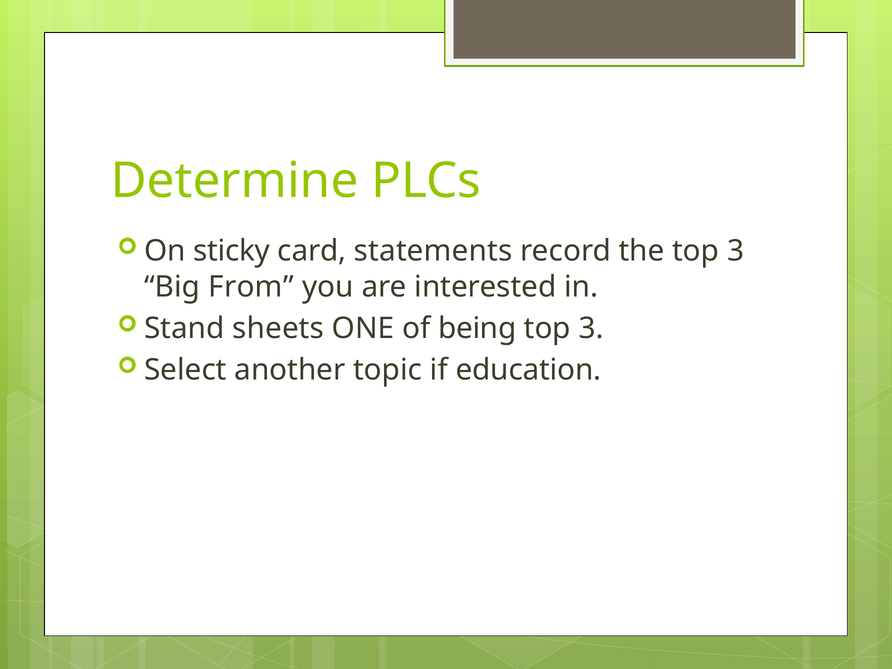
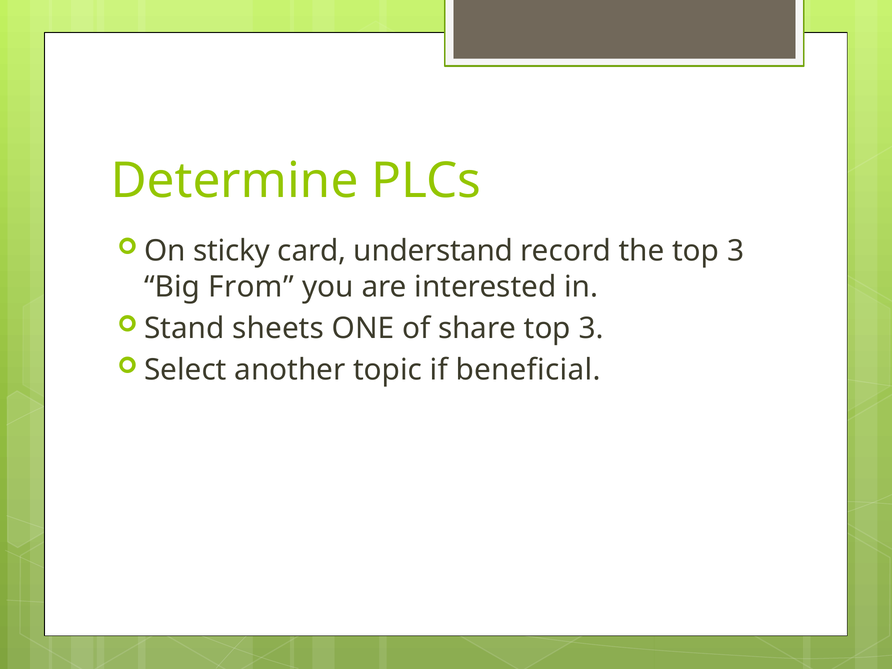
statements: statements -> understand (433, 251)
being: being -> share (477, 328)
education: education -> beneficial (528, 370)
